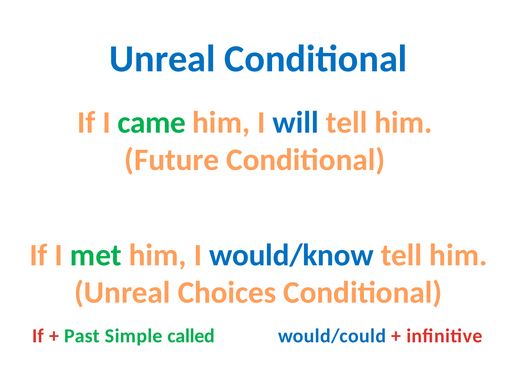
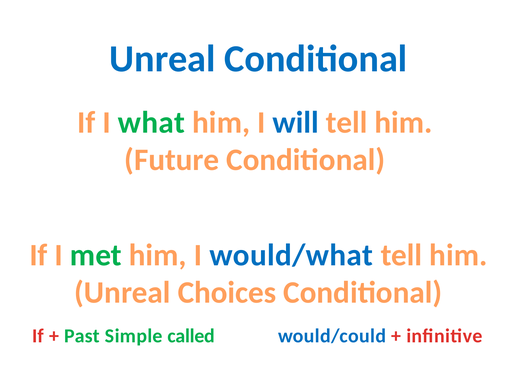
came: came -> what (151, 123)
would/know: would/know -> would/what (291, 255)
